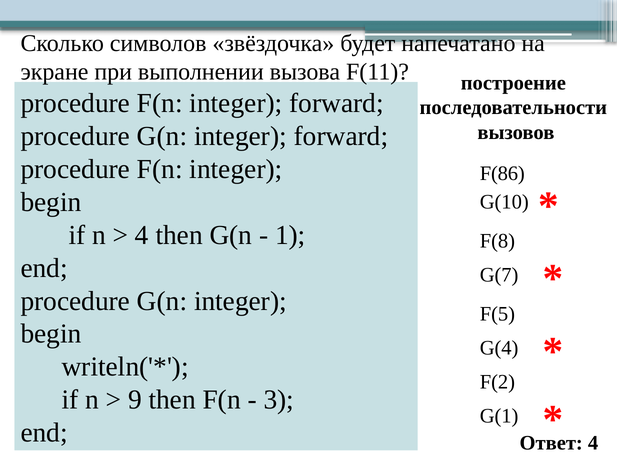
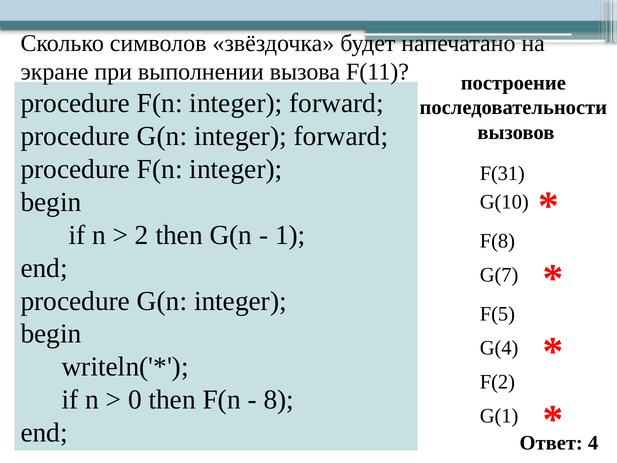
F(86: F(86 -> F(31 (502, 173)
4: 4 -> 2 (142, 235)
9: 9 -> 0 (135, 400)
3: 3 -> 8 (279, 400)
